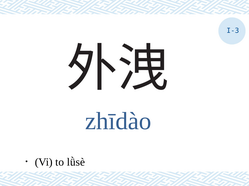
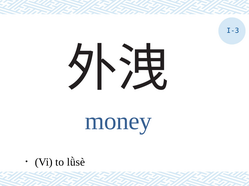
zhīdào: zhīdào -> money (118, 122)
